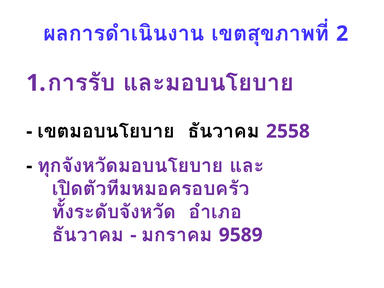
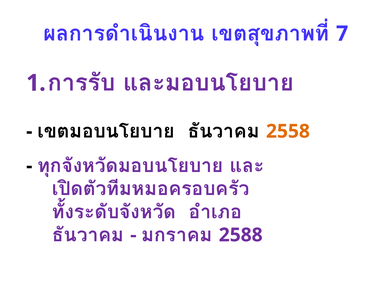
2: 2 -> 7 (342, 34)
2558 colour: purple -> orange (288, 131)
9589: 9589 -> 2588 (241, 235)
